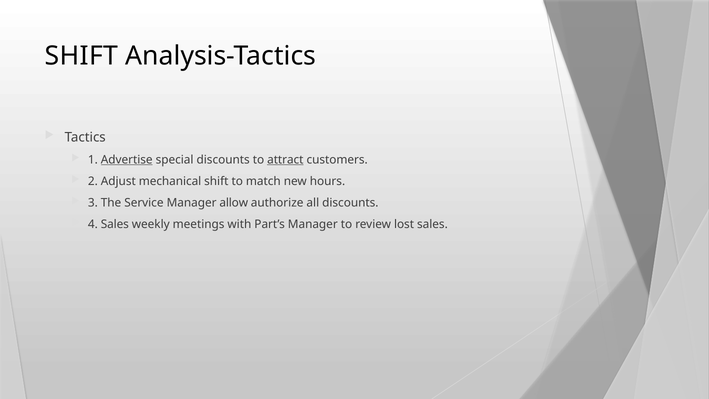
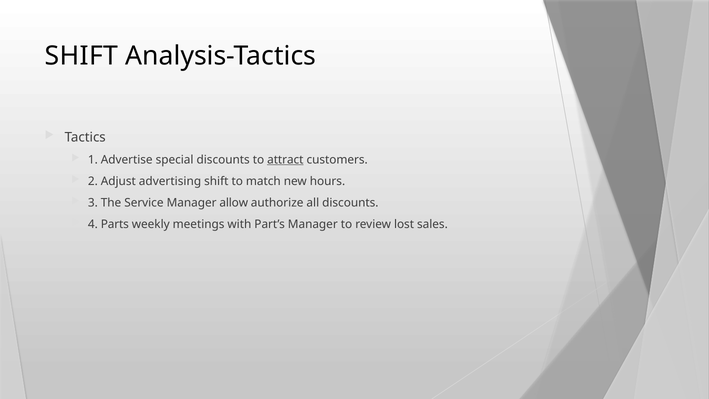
Advertise underline: present -> none (127, 160)
mechanical: mechanical -> advertising (170, 181)
4 Sales: Sales -> Parts (115, 224)
